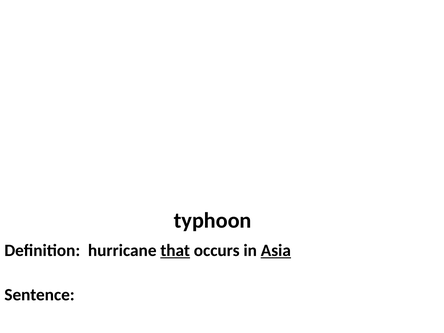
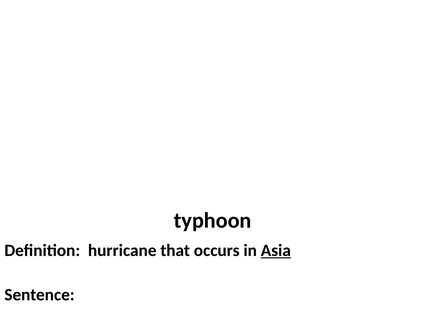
that underline: present -> none (175, 251)
